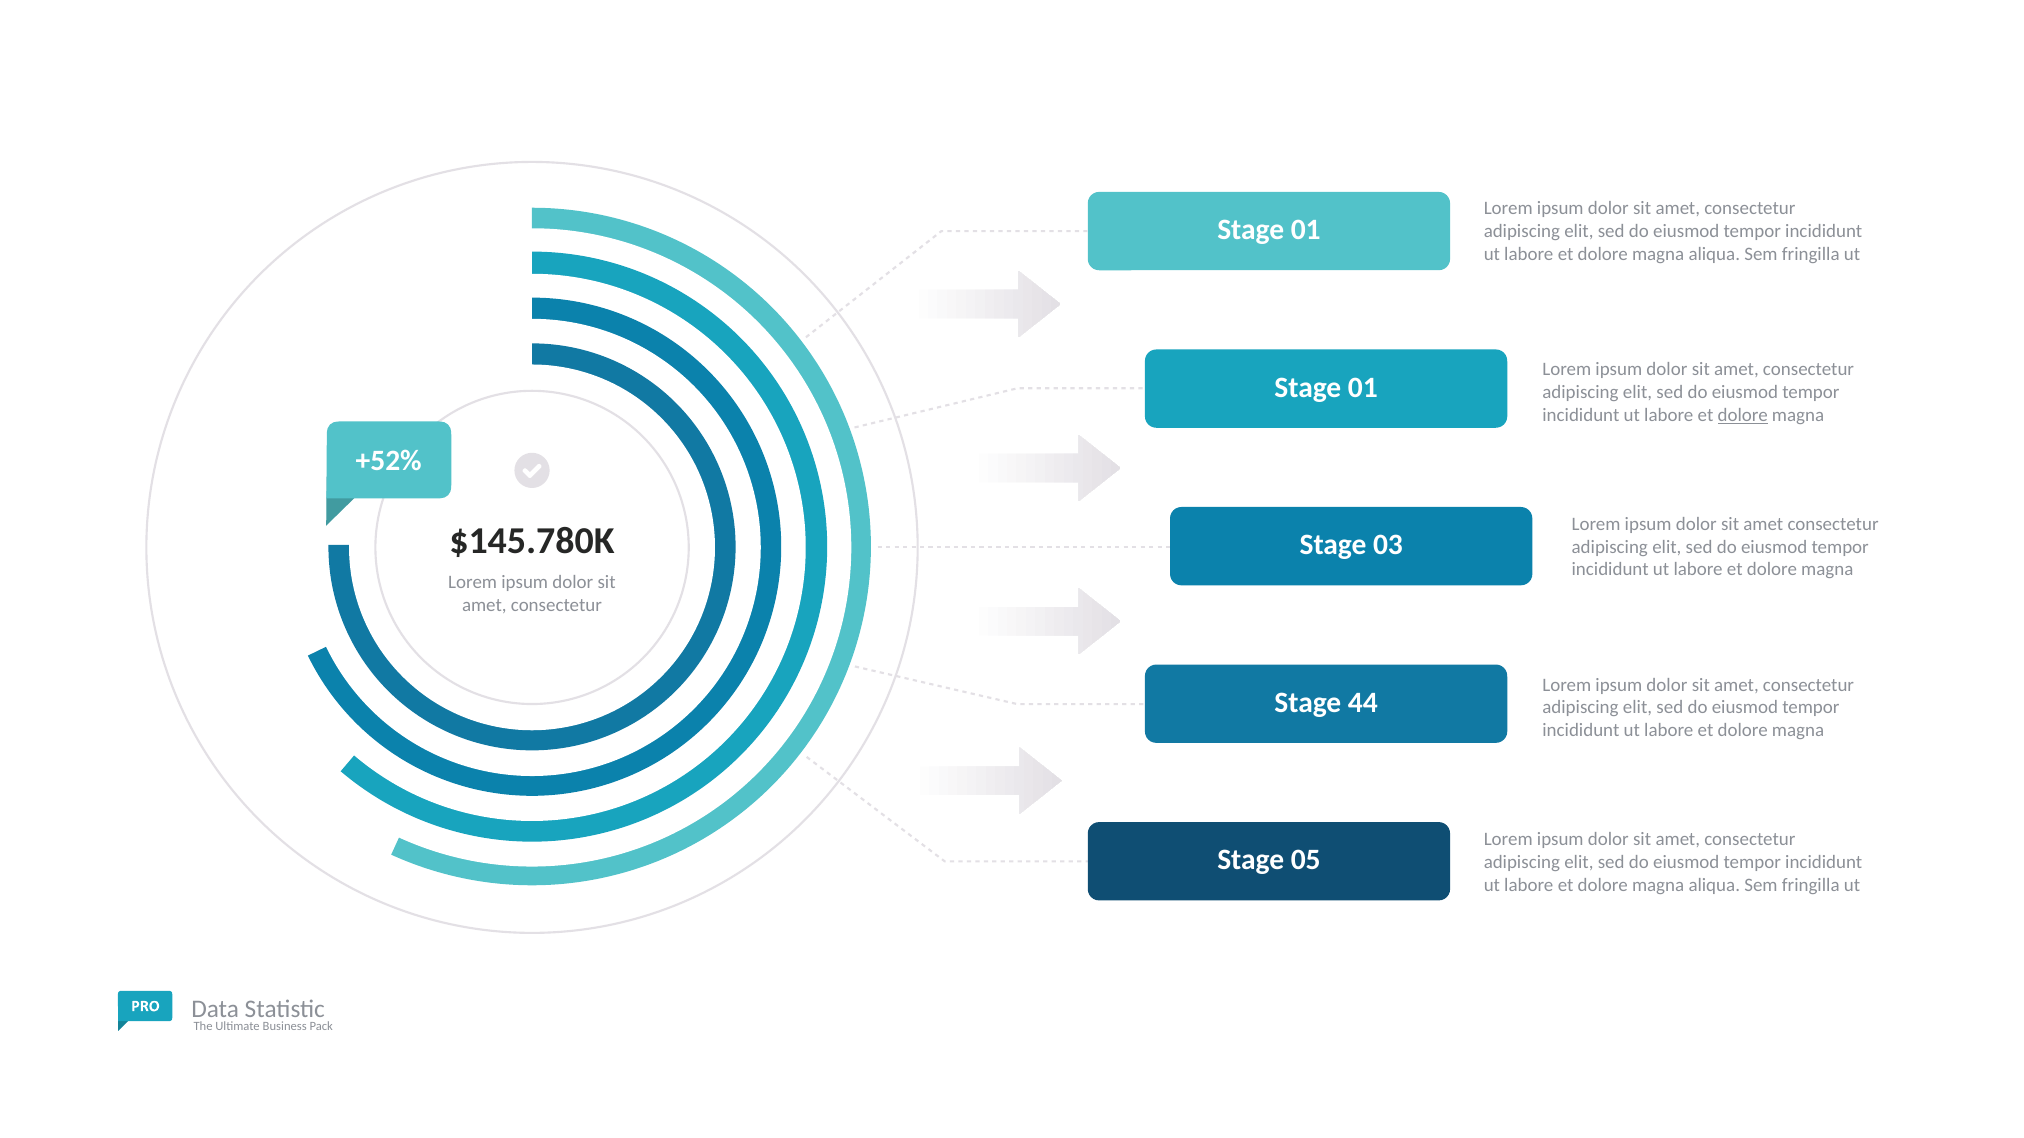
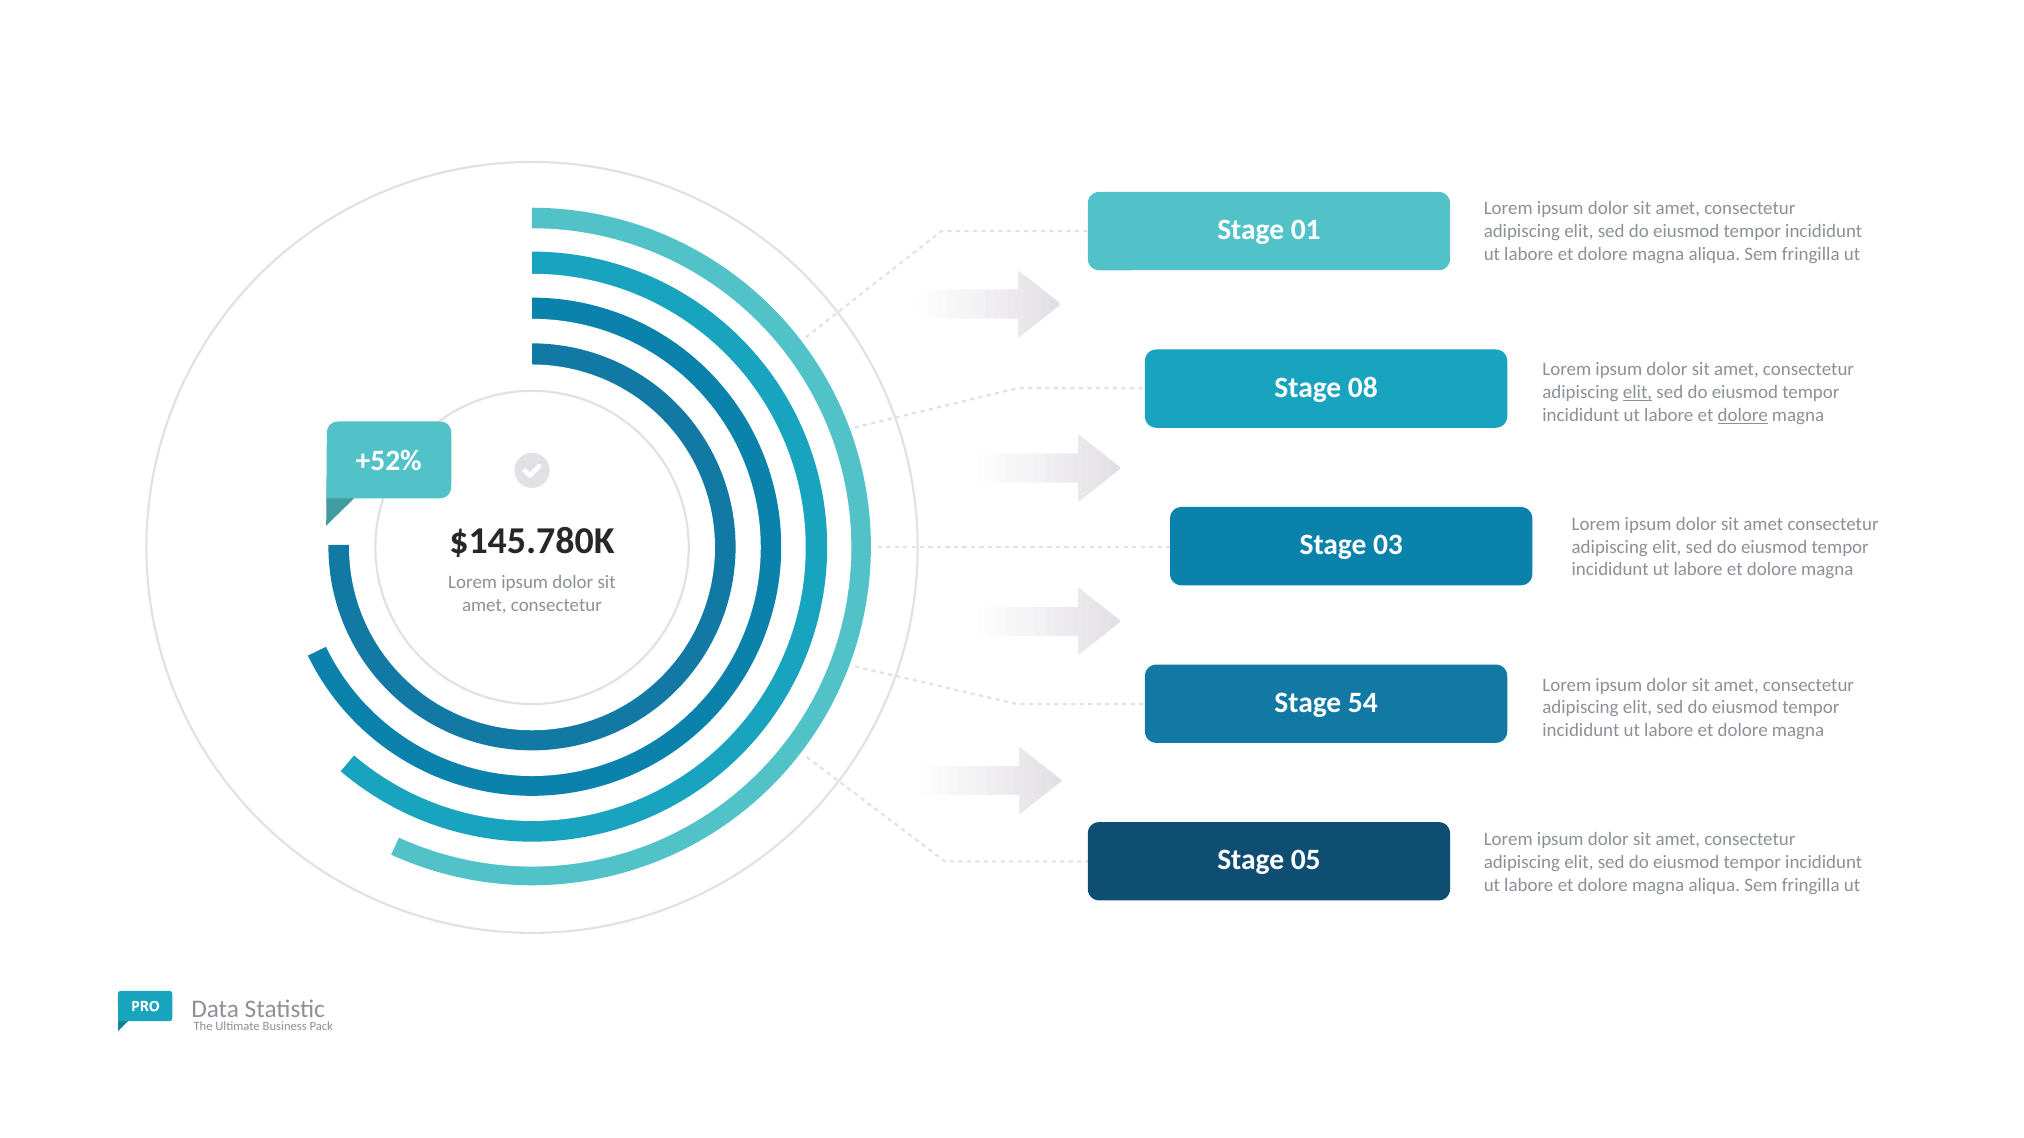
01: 01 -> 08 (1363, 388)
elit underline: none -> present (1638, 393)
44: 44 -> 54 (1363, 703)
